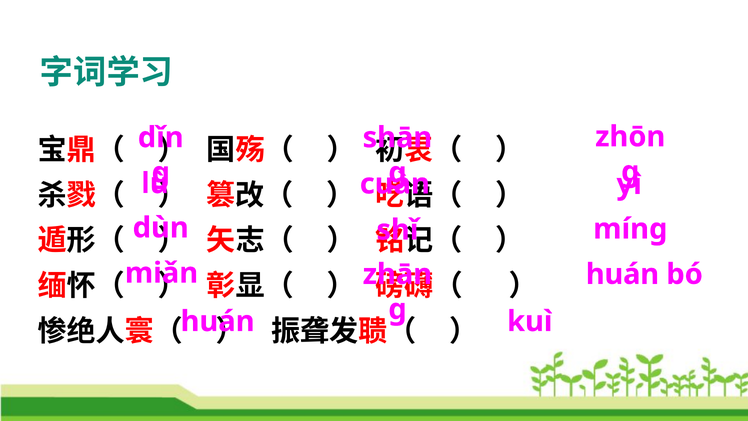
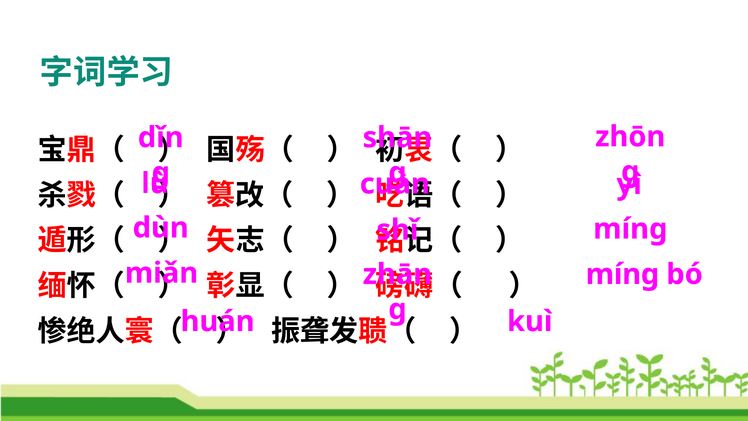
huán: huán -> mínɡ (622, 274)
